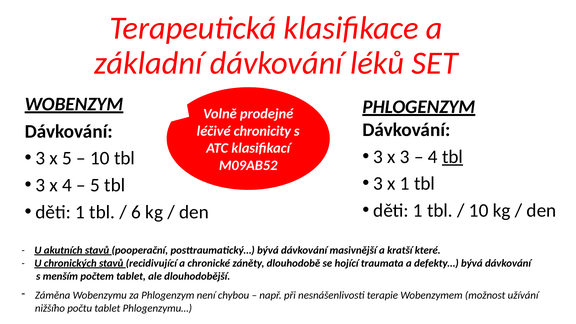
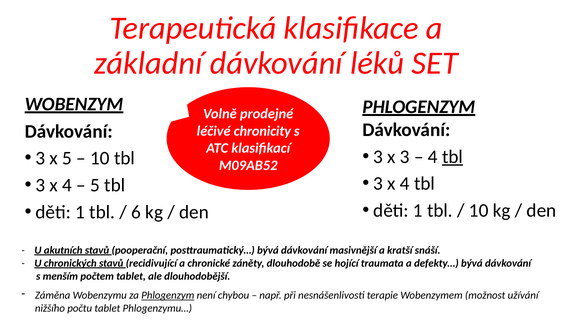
1: 1 -> 4 (405, 184)
které: které -> snáší (428, 250)
Phlogenzym underline: none -> present (168, 295)
